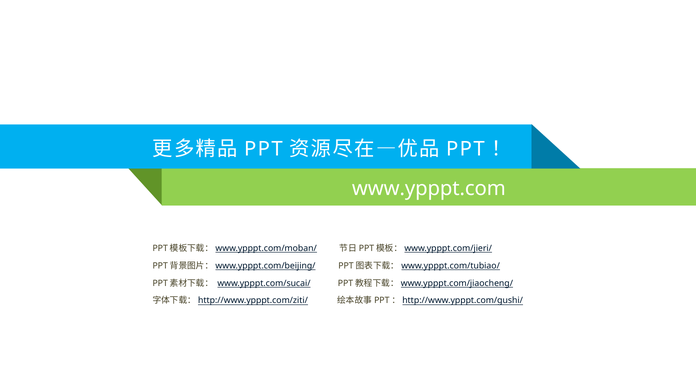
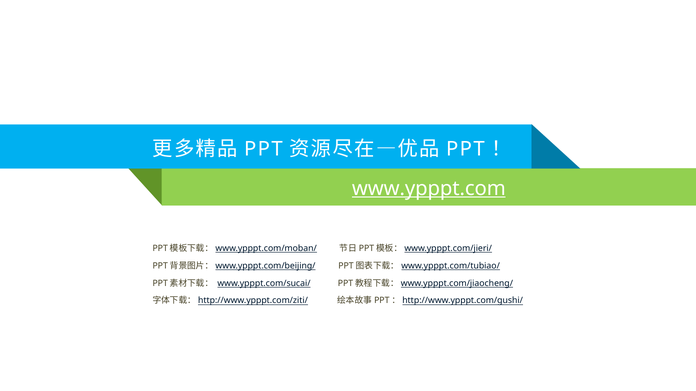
www.ypppt.com underline: none -> present (429, 189)
